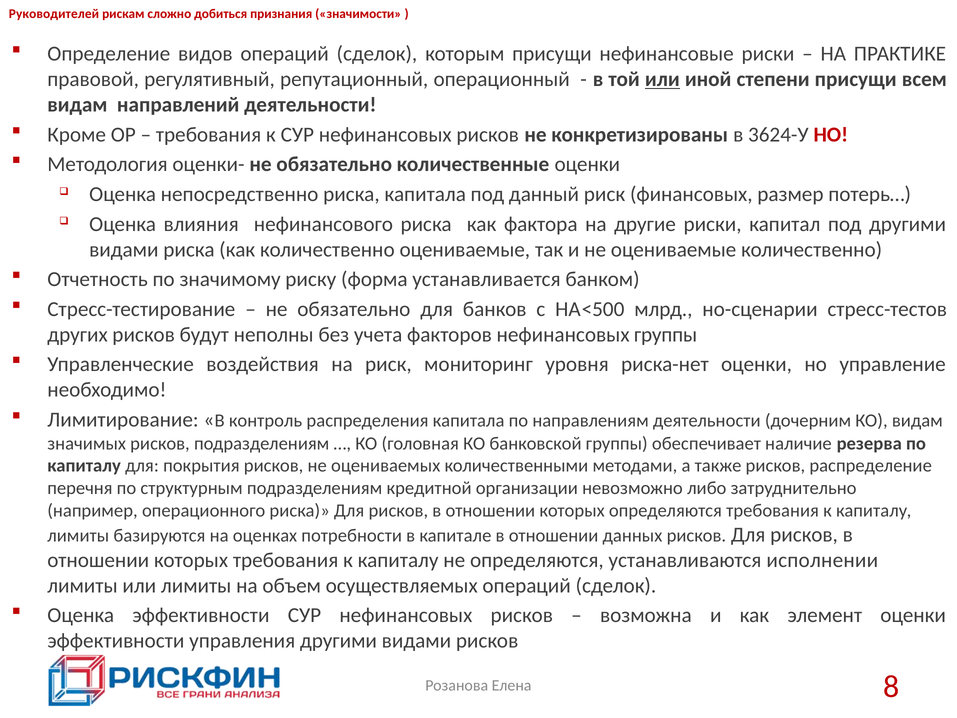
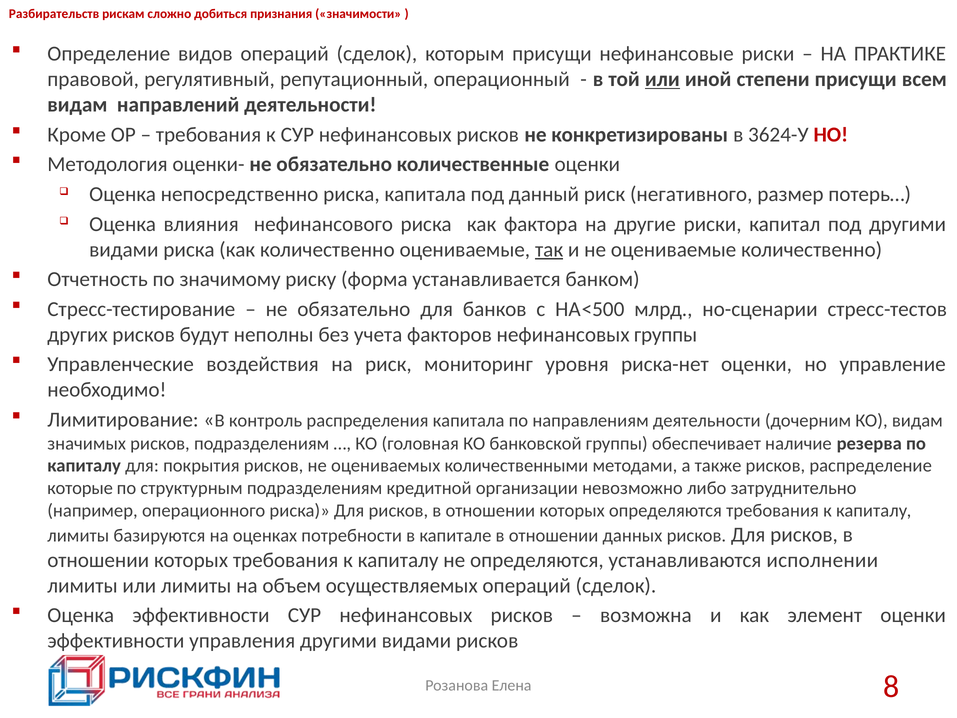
Руководителей: Руководителей -> Разбирательств (54, 14)
финансовых: финансовых -> негативного (691, 194)
так underline: none -> present (549, 249)
перечня: перечня -> которые (80, 488)
